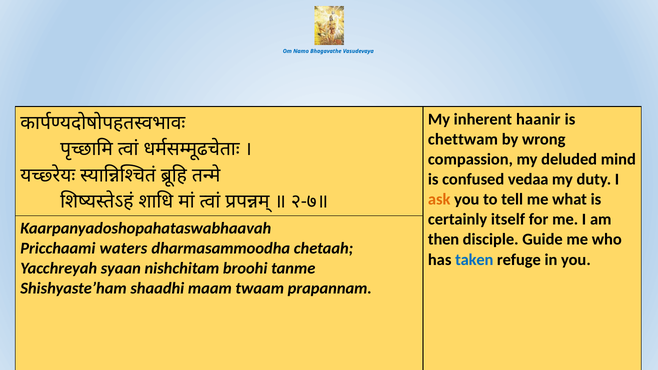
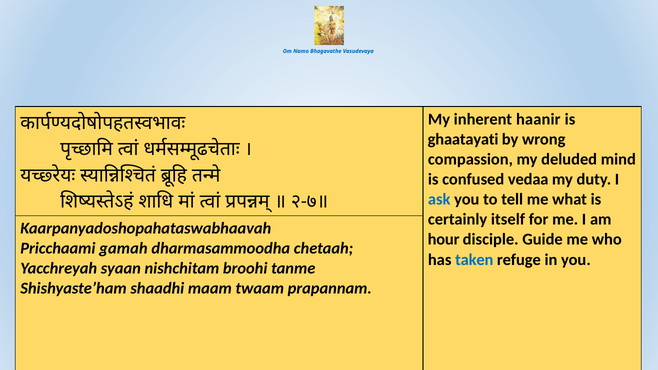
chettwam: chettwam -> ghaatayati (463, 139)
ask colour: orange -> blue (439, 199)
then: then -> hour (444, 240)
waters: waters -> gamah (123, 248)
